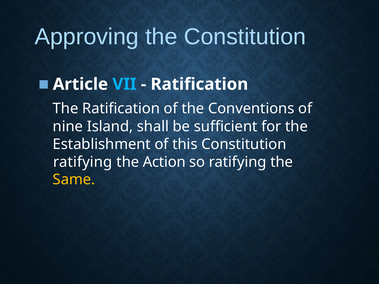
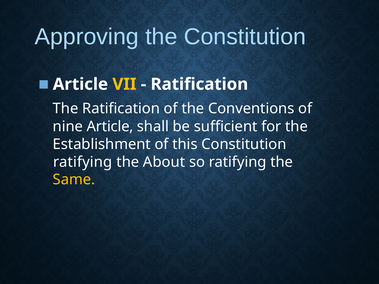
VII colour: light blue -> yellow (124, 84)
nine Island: Island -> Article (110, 127)
Action: Action -> About (164, 162)
